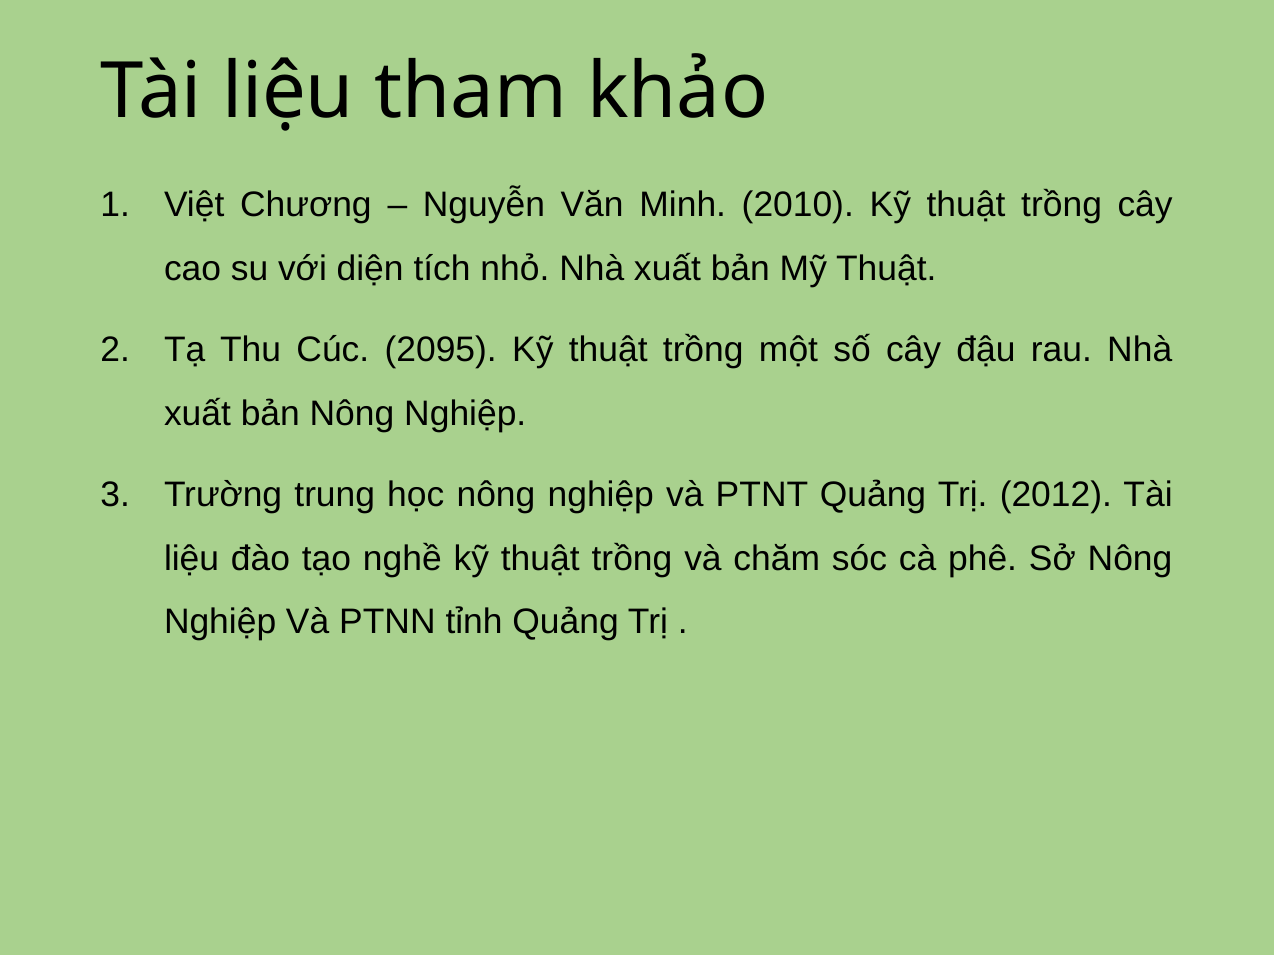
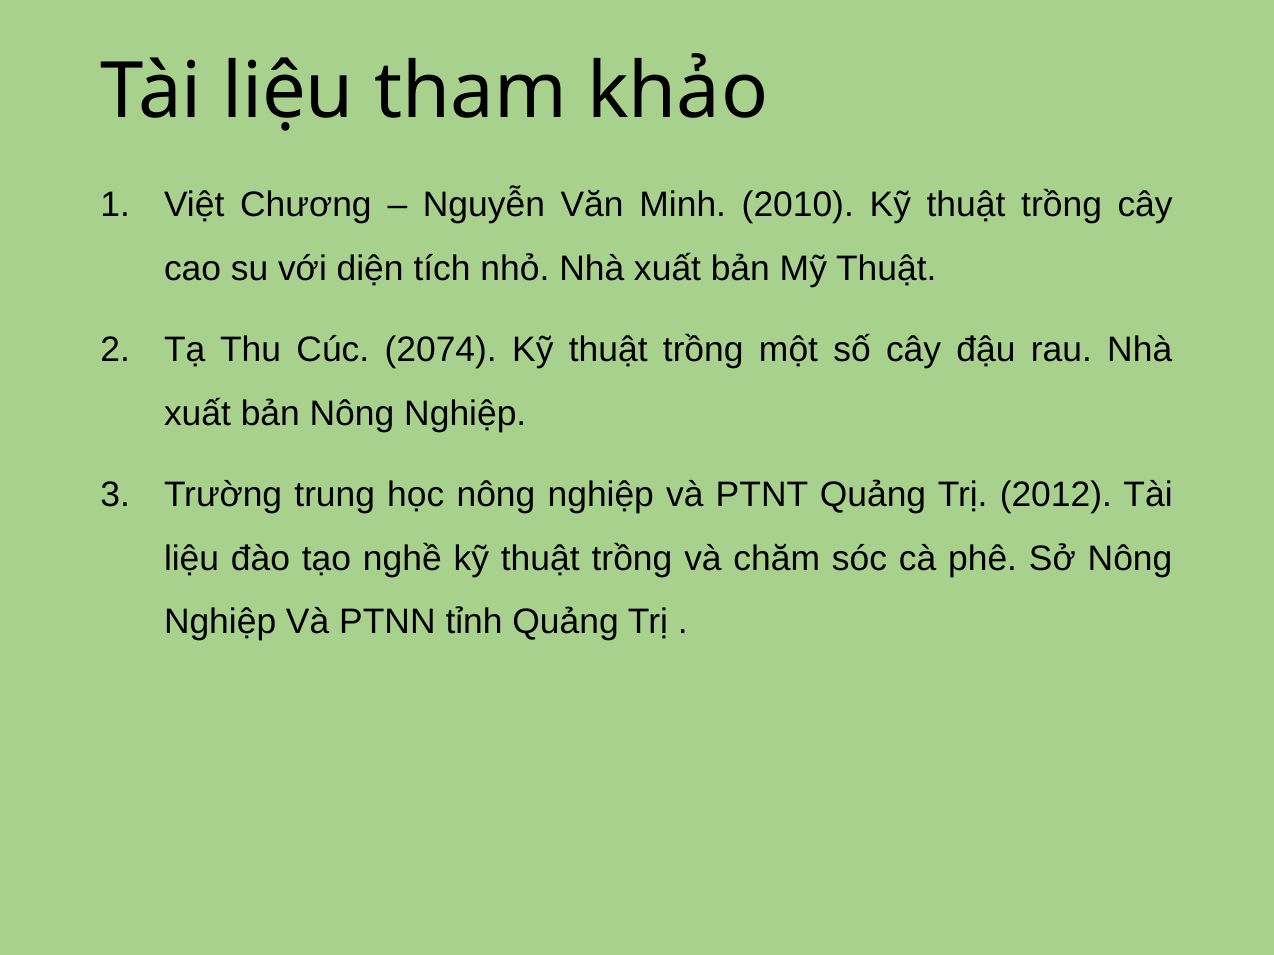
2095: 2095 -> 2074 (441, 350)
